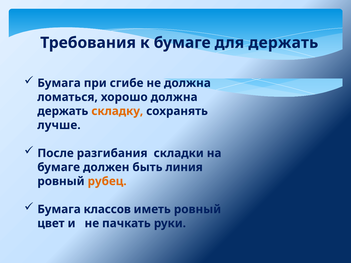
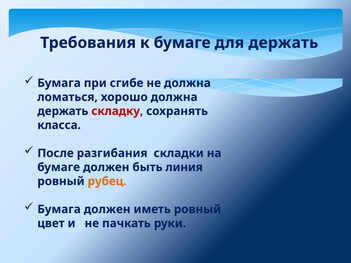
складку colour: orange -> red (117, 111)
лучше: лучше -> класса (59, 125)
Бумага классов: классов -> должен (107, 210)
